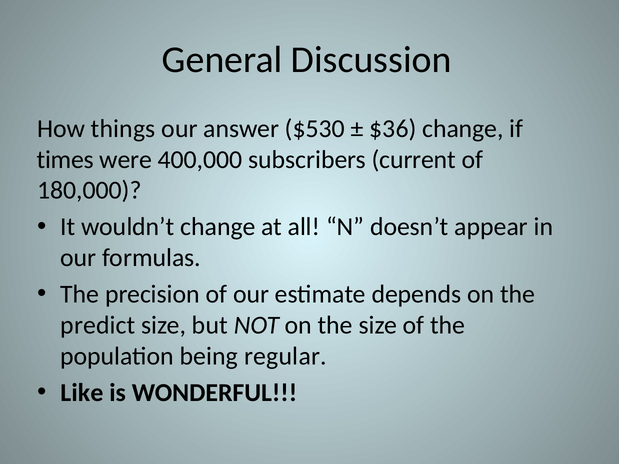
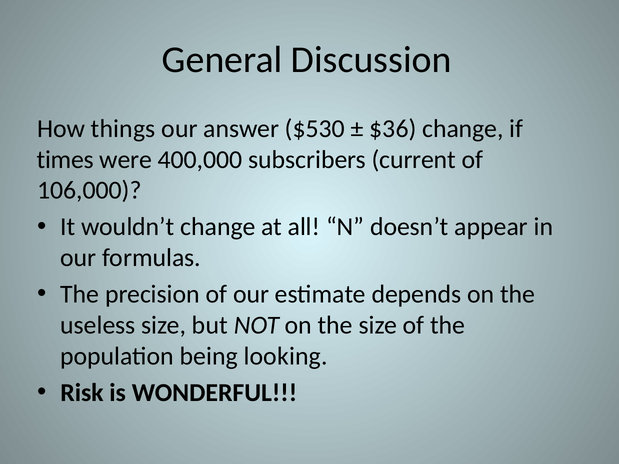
180,000: 180,000 -> 106,000 (89, 191)
predict: predict -> useless (98, 325)
regular: regular -> looking (286, 356)
Like: Like -> Risk (82, 393)
